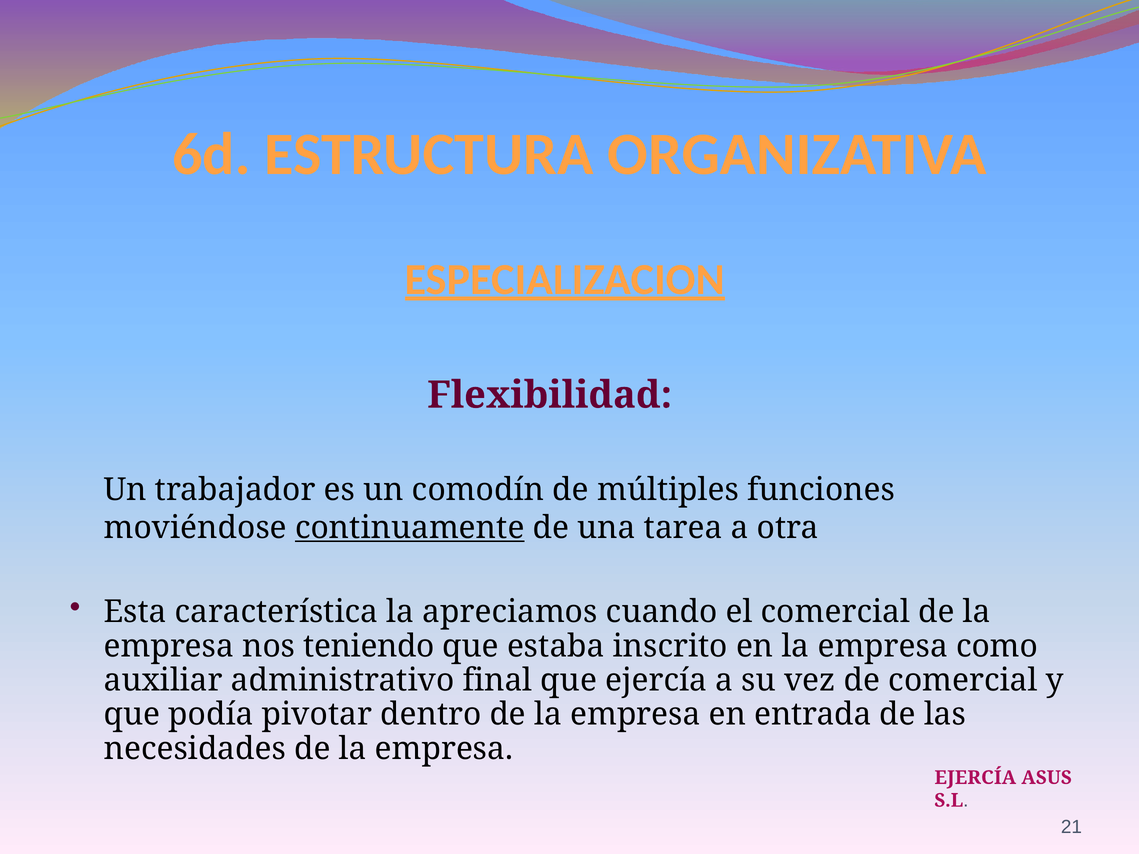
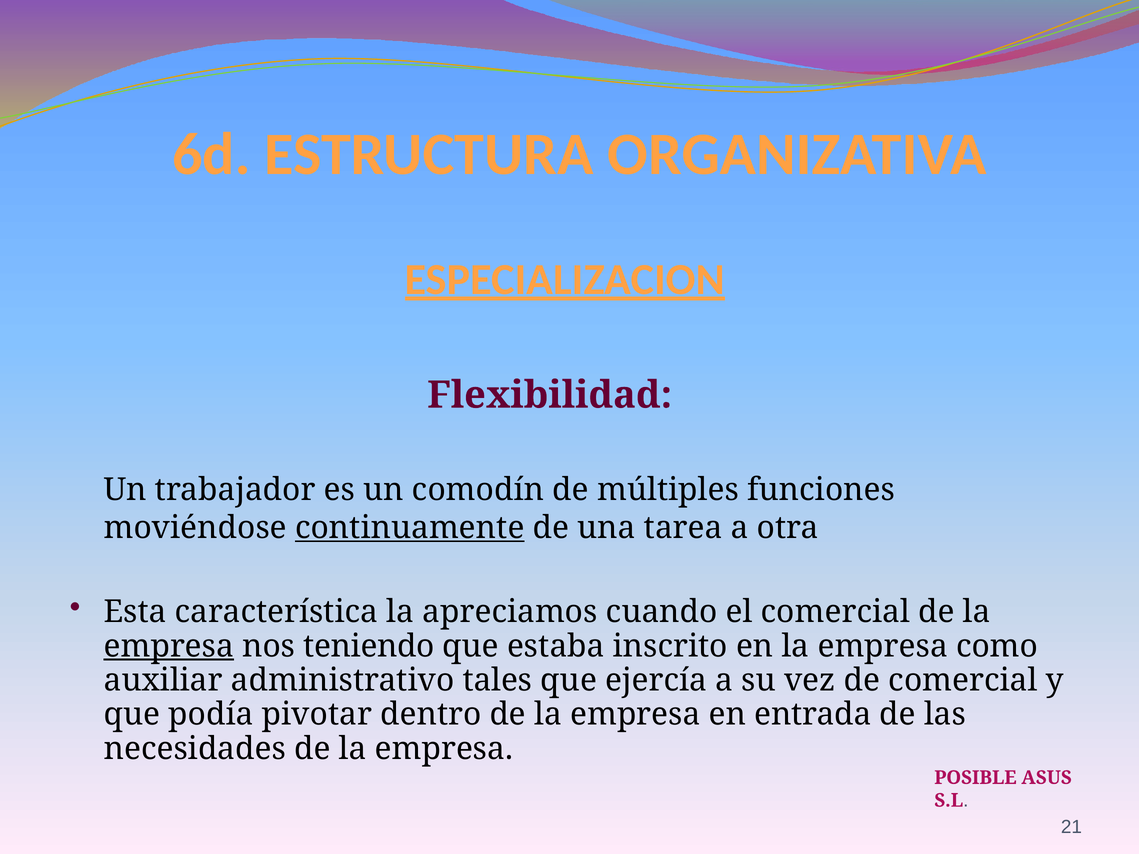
empresa underline: none -> present (169, 646)
final: final -> tales (497, 680)
EJERCÍA: EJERCÍA -> POSIBLE (975, 778)
